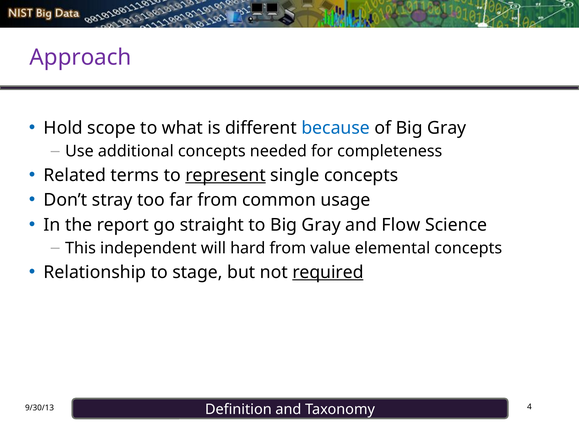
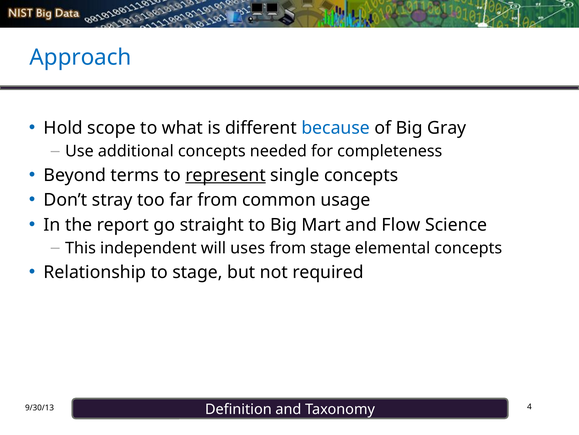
Approach colour: purple -> blue (81, 57)
Related: Related -> Beyond (75, 175)
to Big Gray: Gray -> Mart (321, 224)
hard: hard -> uses (248, 248)
from value: value -> stage (331, 248)
required underline: present -> none (328, 272)
